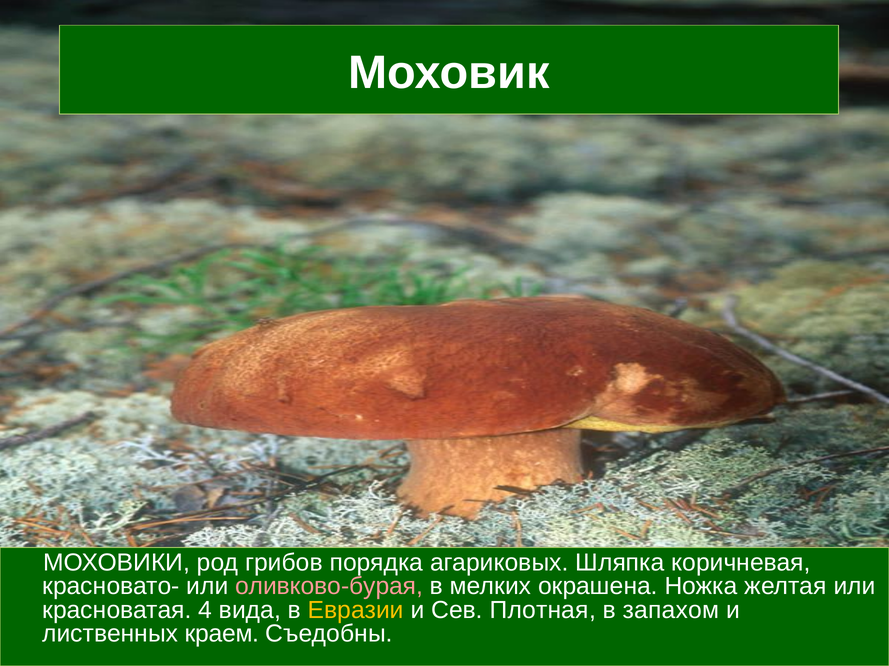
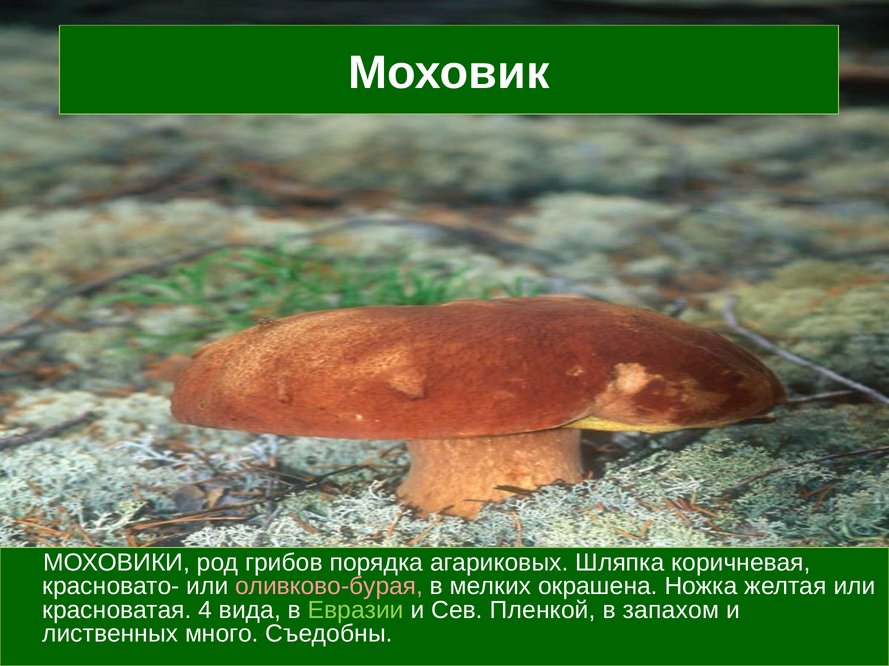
Евразии colour: yellow -> light green (356, 611)
Плотная: Плотная -> Пленкой (543, 611)
краем: краем -> много (222, 634)
